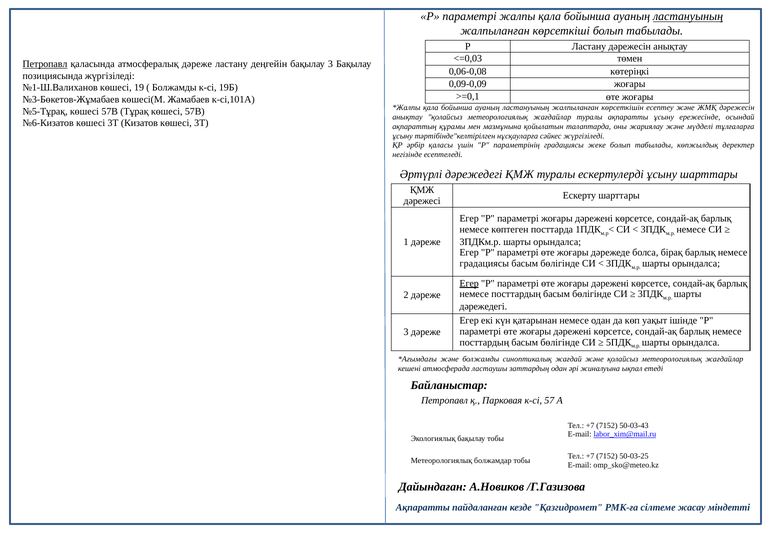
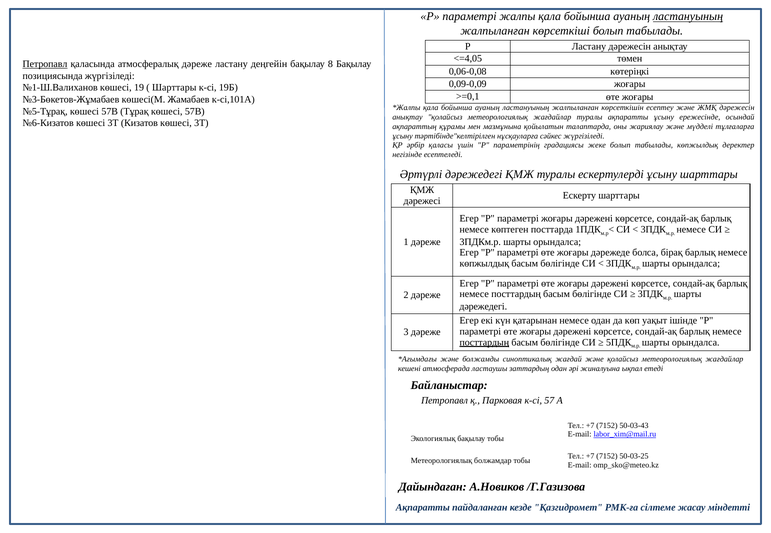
<=0,03: <=0,03 -> <=4,05 (468, 59)
бақылау 3: 3 -> 8 (330, 64)
Болжамды: Болжамды -> Шарттары (174, 88)
градациясы: градациясы -> көпжылдық (484, 264)
Егер underline: present -> none (469, 284)
посттардың underline: none -> present (484, 343)
